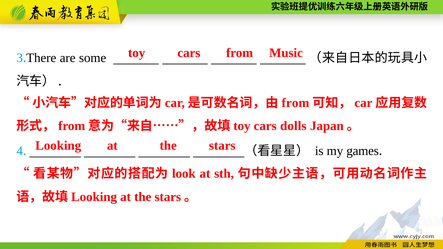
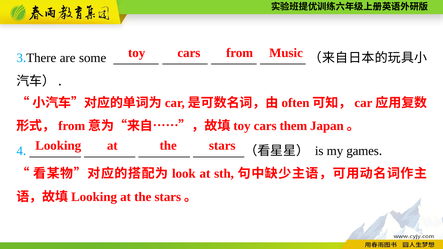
from: from -> often (296, 103)
dolls: dolls -> them (293, 126)
